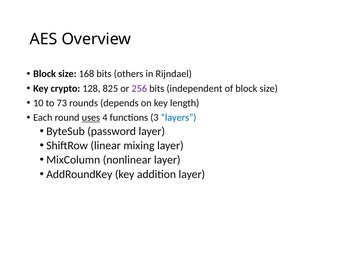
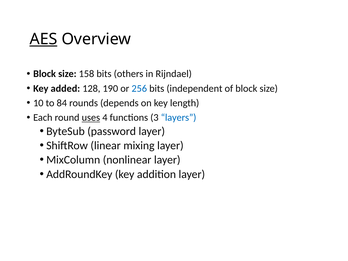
AES underline: none -> present (43, 39)
168: 168 -> 158 (86, 74)
crypto: crypto -> added (65, 88)
825: 825 -> 190 (110, 88)
256 colour: purple -> blue (139, 88)
73: 73 -> 84 (62, 103)
